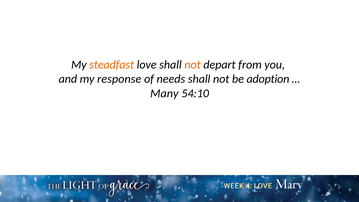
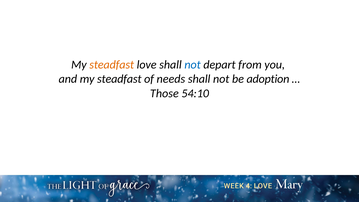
not colour: orange -> blue (193, 65)
and my response: response -> steadfast (119, 79)
Many: Many -> Those (164, 93)
